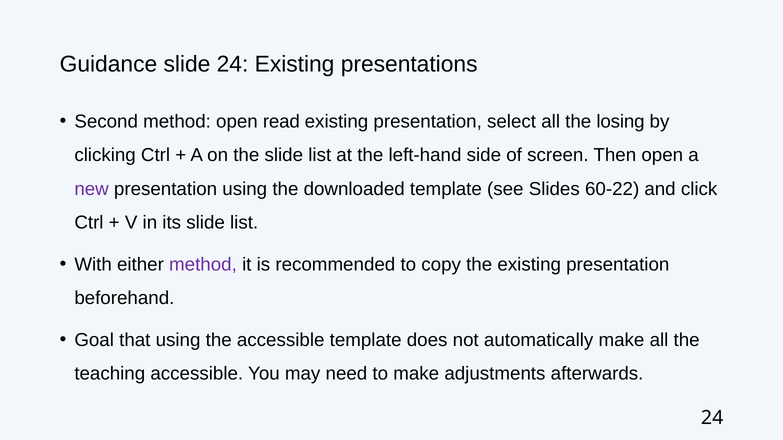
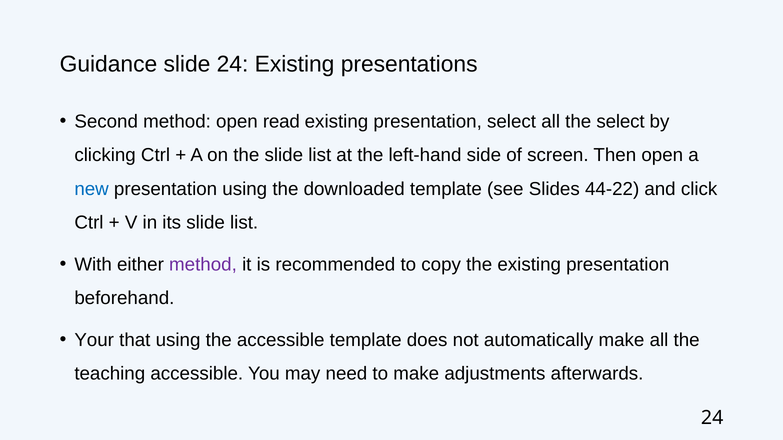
the losing: losing -> select (621, 122)
new colour: purple -> blue (92, 189)
60-22: 60-22 -> 44-22 (612, 189)
Goal: Goal -> Your (94, 340)
